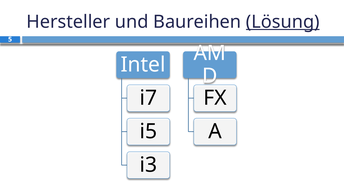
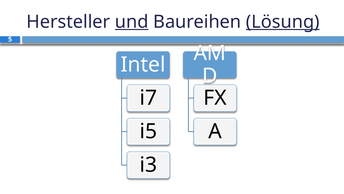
und underline: none -> present (132, 22)
